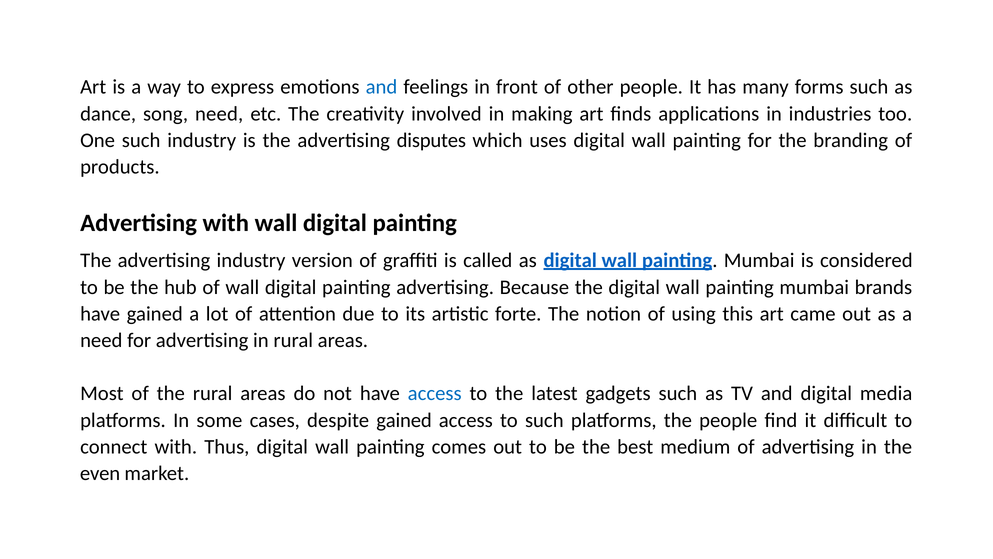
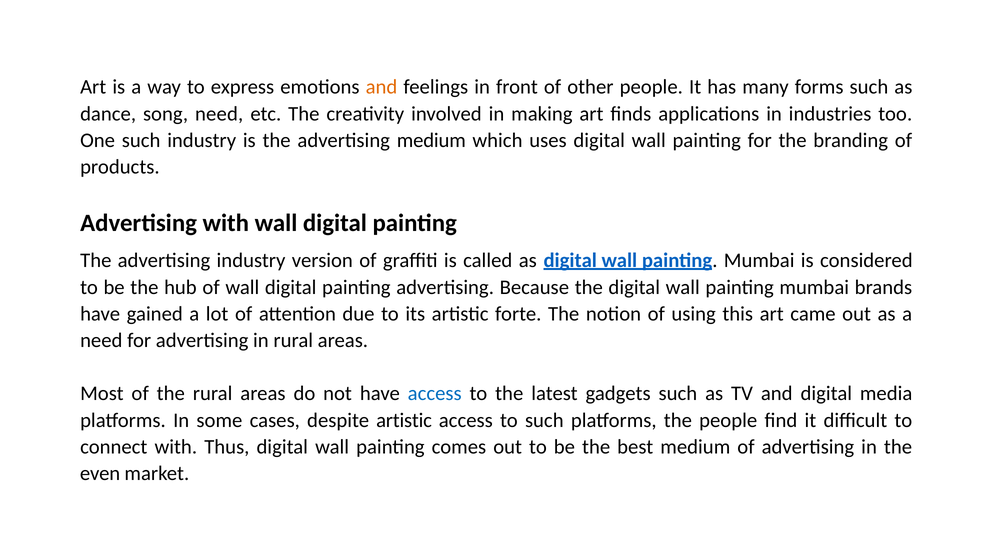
and colour: blue -> orange (382, 87)
advertising disputes: disputes -> medium (431, 140)
despite gained: gained -> artistic (404, 420)
